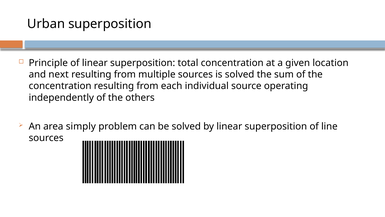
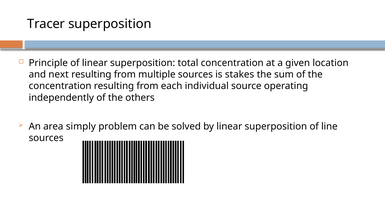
Urban: Urban -> Tracer (46, 24)
is solved: solved -> stakes (240, 74)
